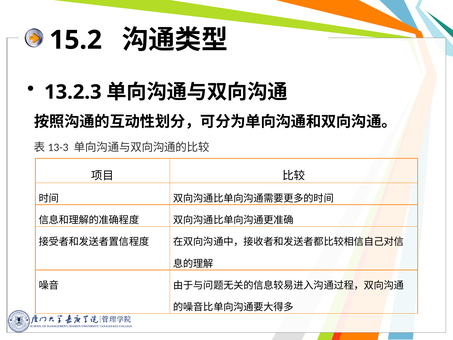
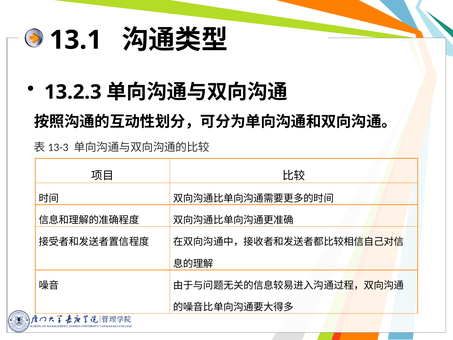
15.2: 15.2 -> 13.1 (76, 40)
